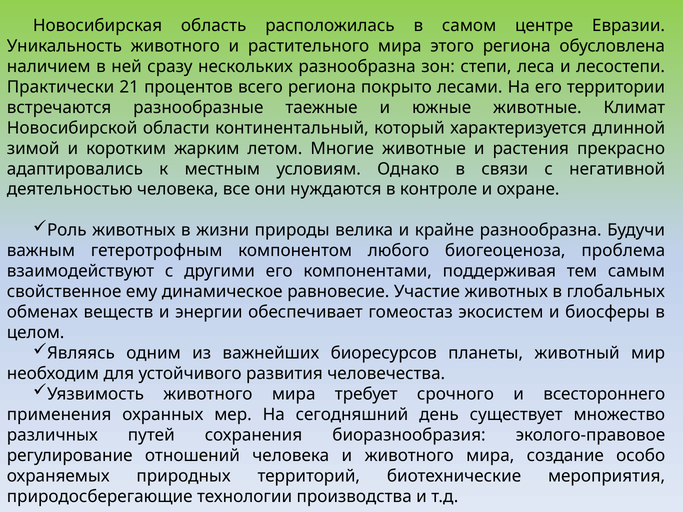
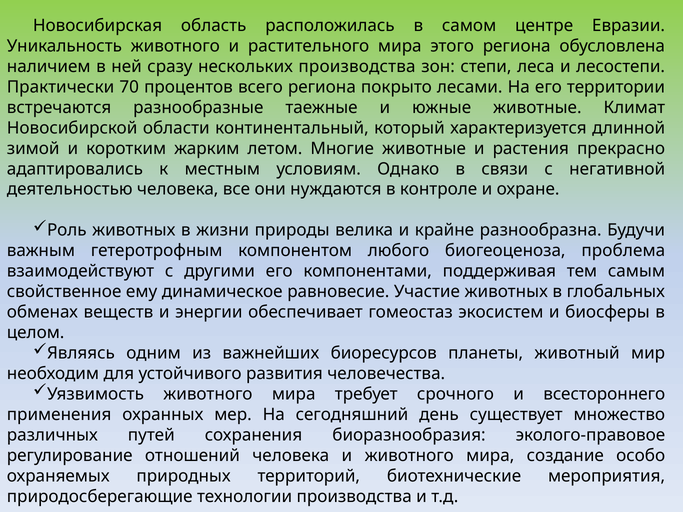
нескольких разнообразна: разнообразна -> производства (357, 67)
21: 21 -> 70 (129, 87)
